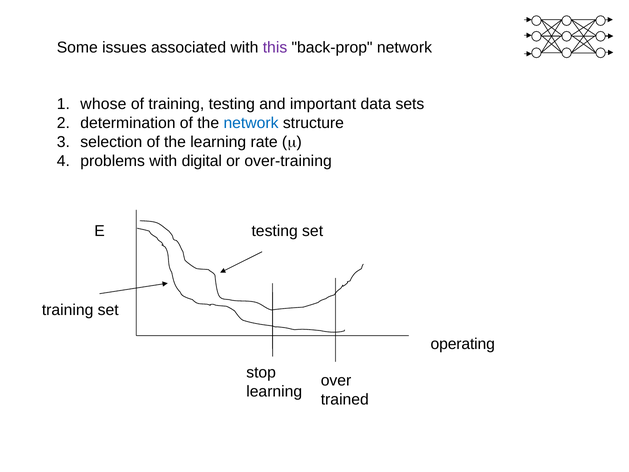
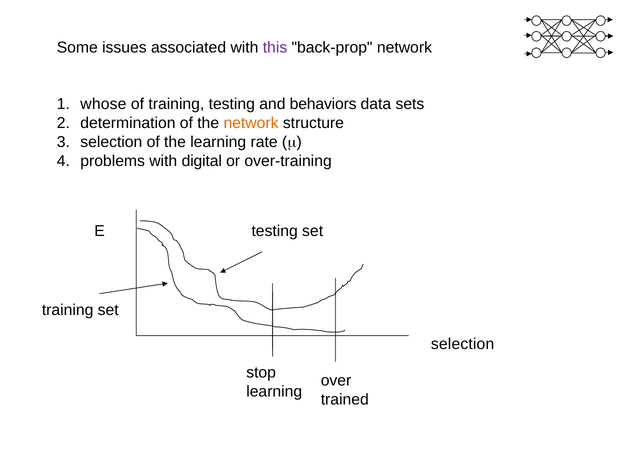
important: important -> behaviors (323, 104)
network colour: blue -> orange (251, 123)
operating: operating -> selection (463, 344)
